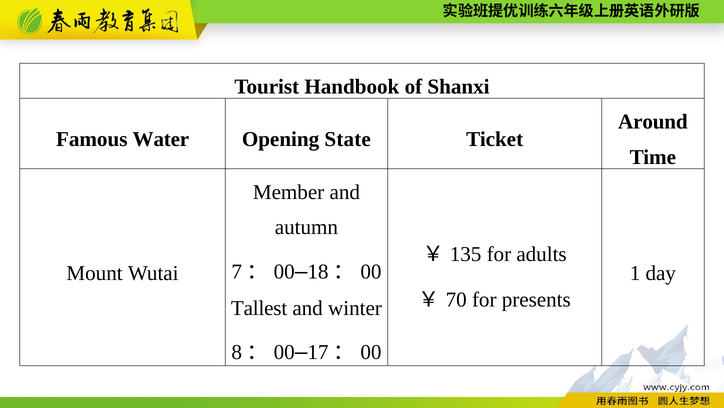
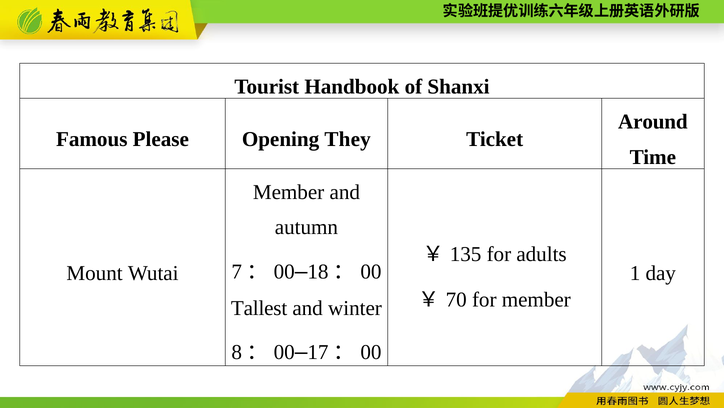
Water: Water -> Please (161, 139)
State: State -> They (348, 139)
for presents: presents -> member (536, 299)
